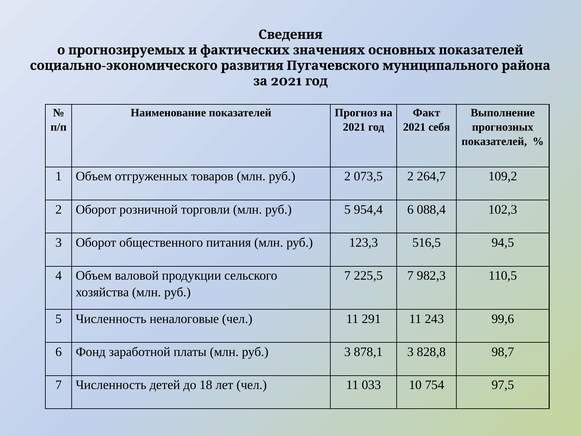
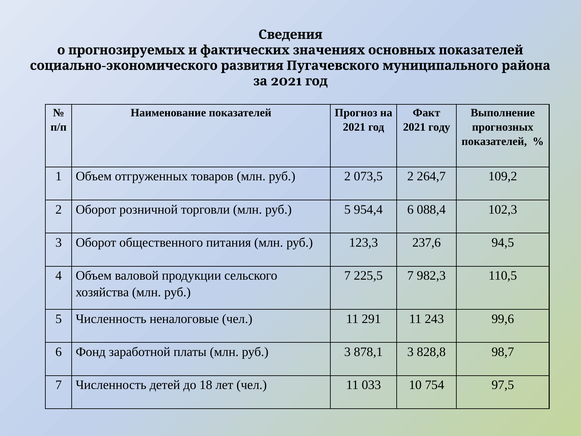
себя: себя -> году (439, 127)
516,5: 516,5 -> 237,6 (427, 242)
